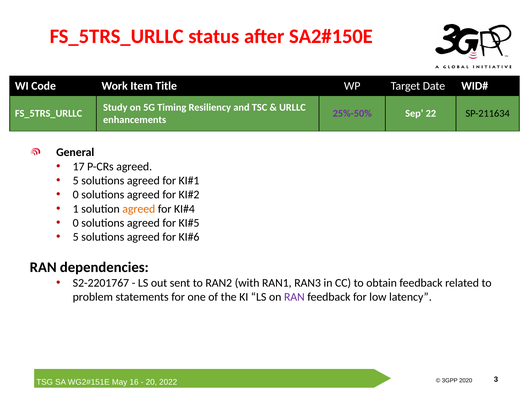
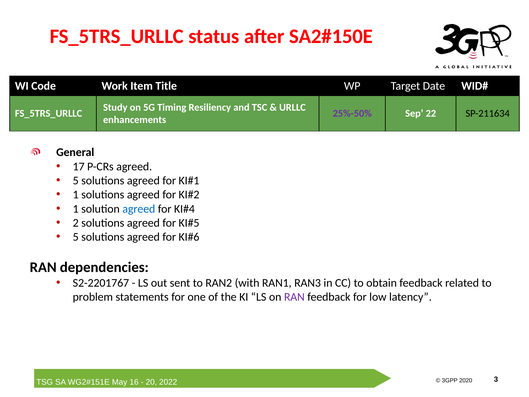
0: 0 -> 1 (76, 195)
agreed colour: orange -> blue (139, 209)
0: 0 -> 2 (76, 223)
